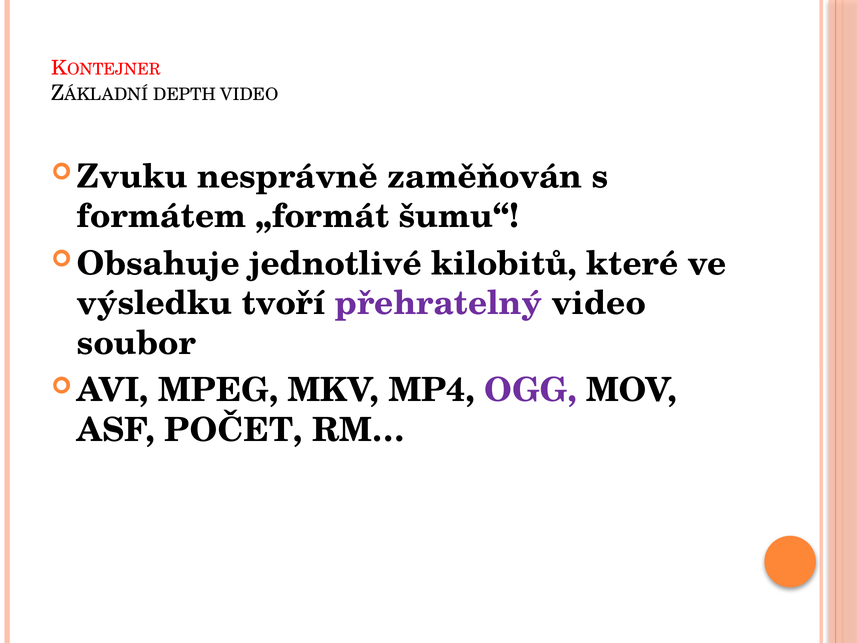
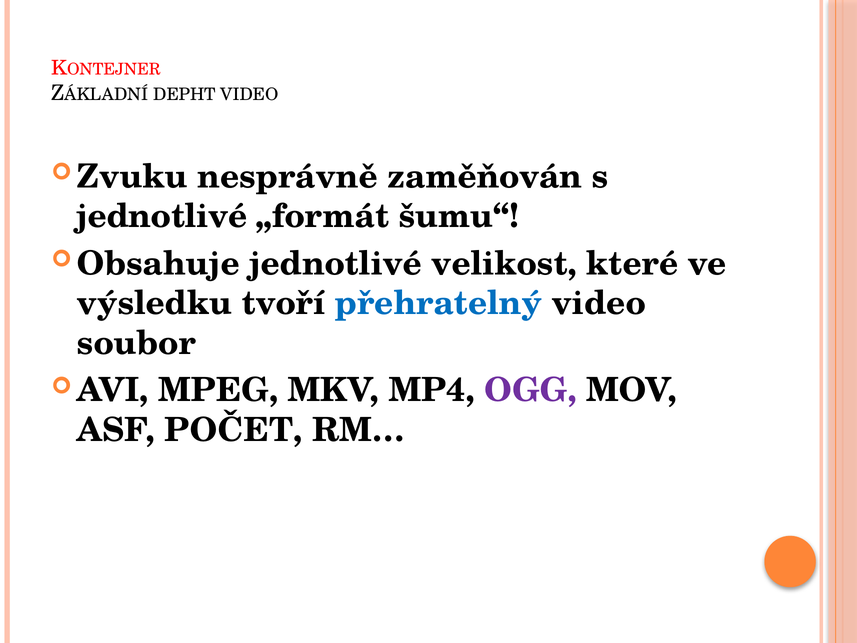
DEPTH: DEPTH -> DEPHT (185, 94)
formátem: formátem -> jednotlivé (162, 216)
kilobitů: kilobitů -> velikost (504, 263)
přehratelný colour: purple -> blue (439, 303)
